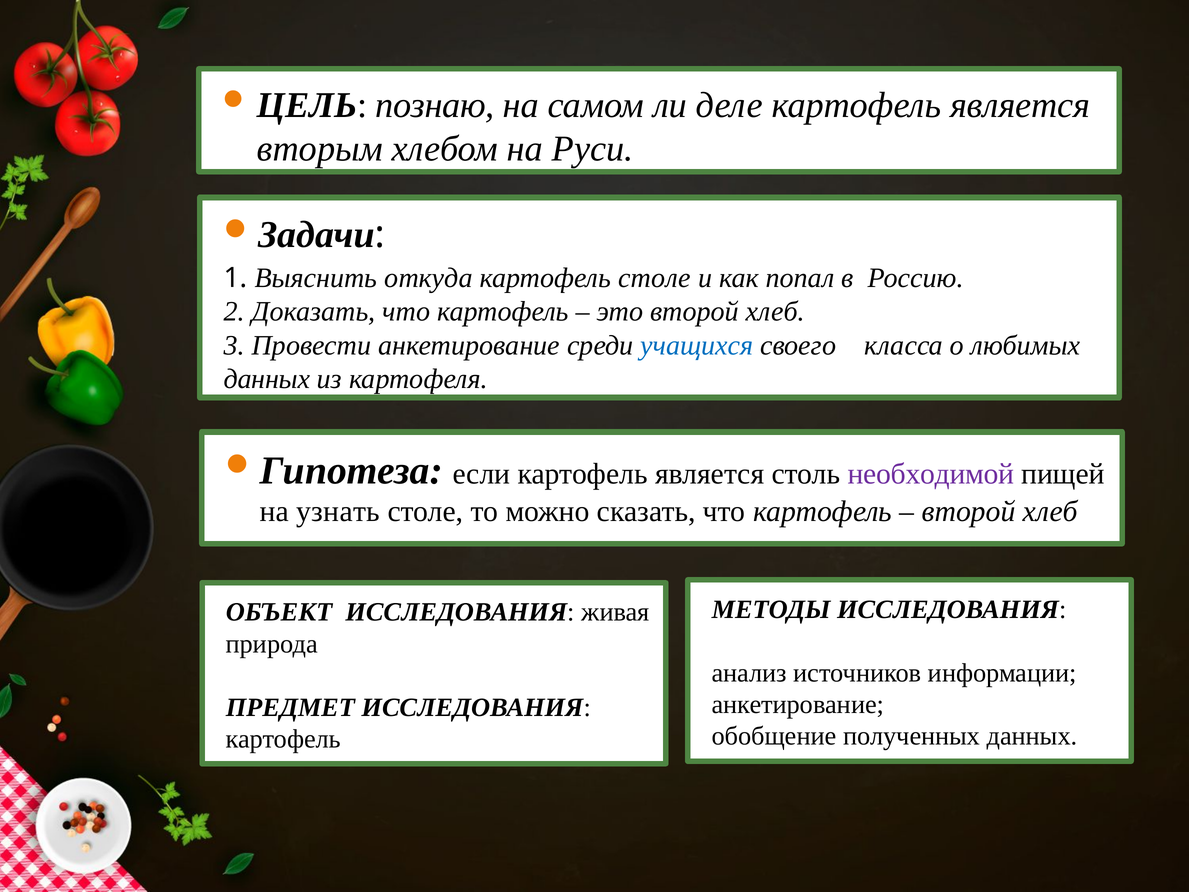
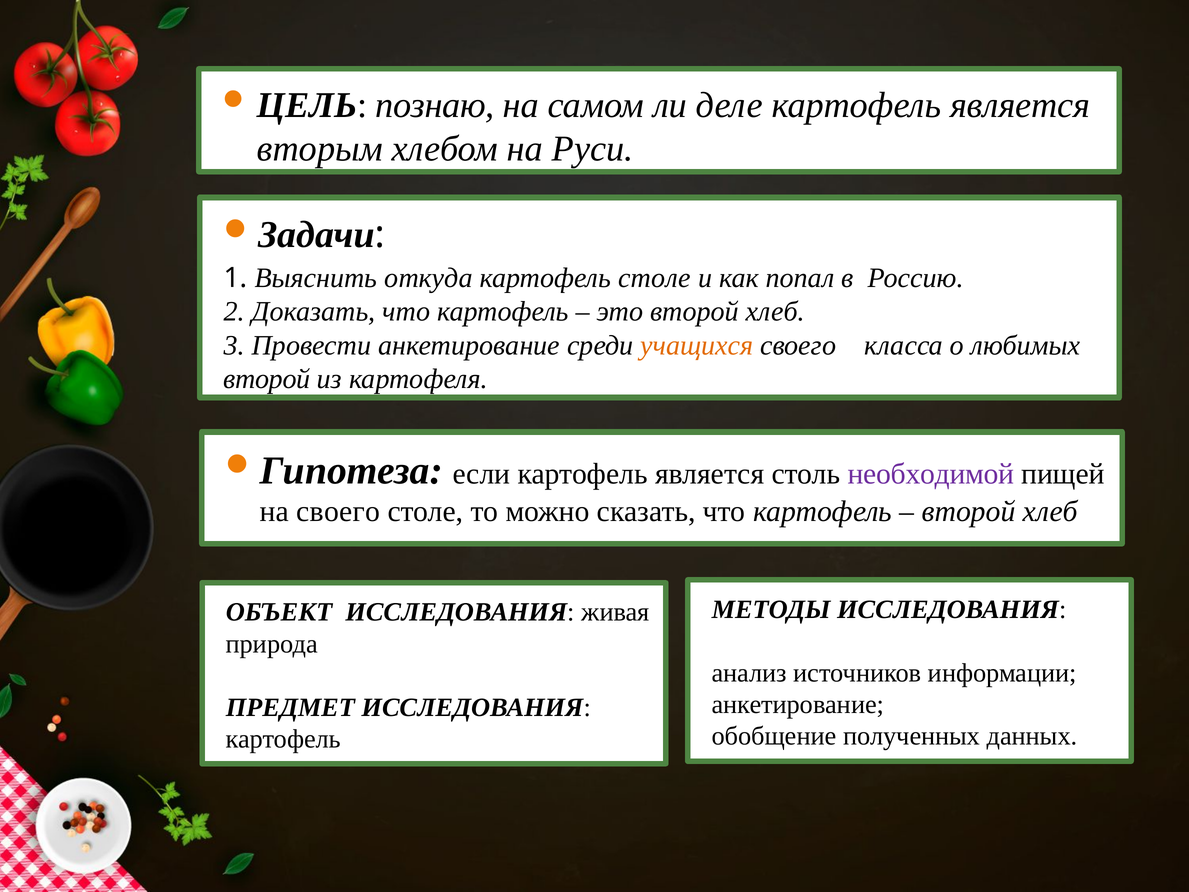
учащихся colour: blue -> orange (697, 345)
данных: данных -> второй (267, 379)
на узнать: узнать -> своего (338, 511)
